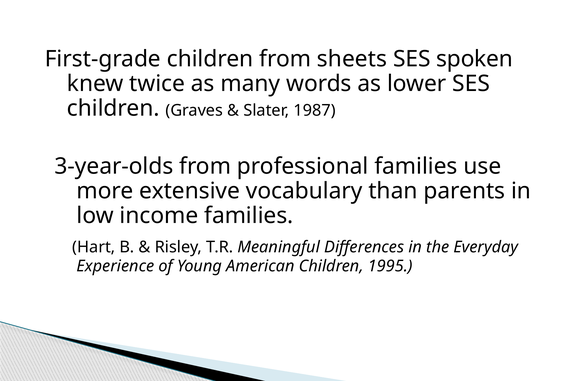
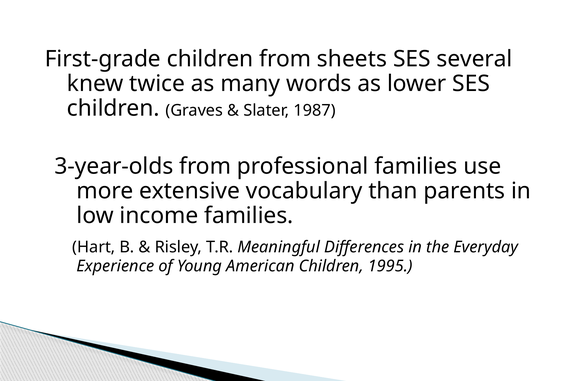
spoken: spoken -> several (475, 59)
